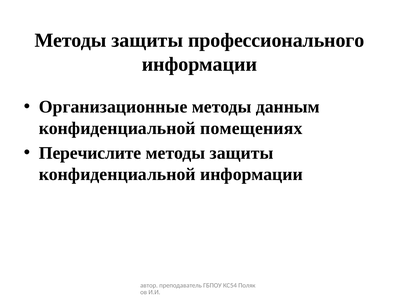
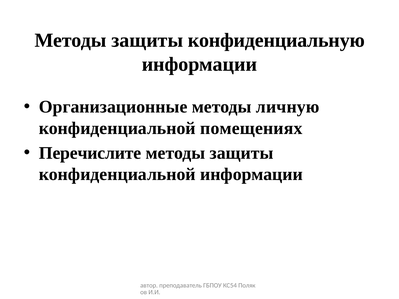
профессионального: профессионального -> конфиденциальную (276, 40)
данным: данным -> личную (288, 107)
